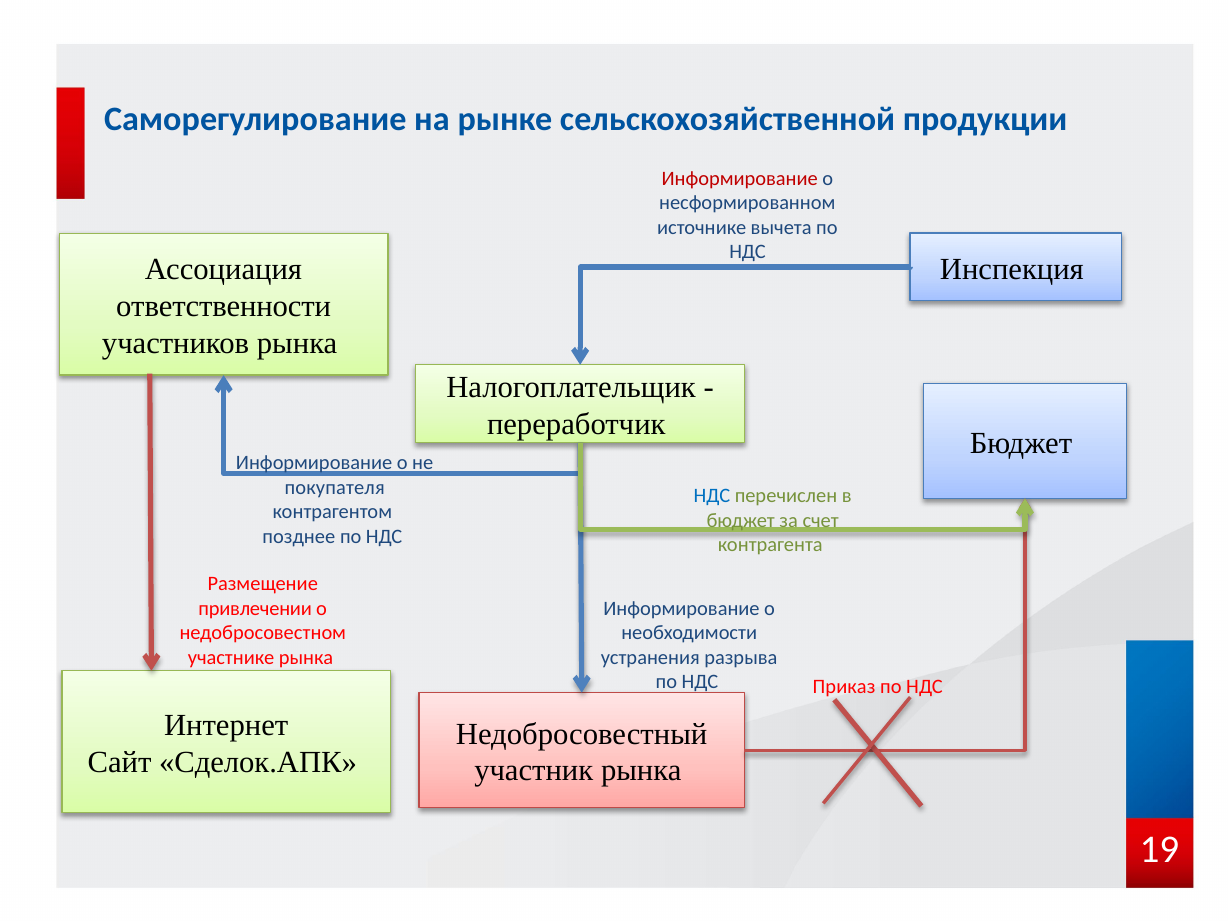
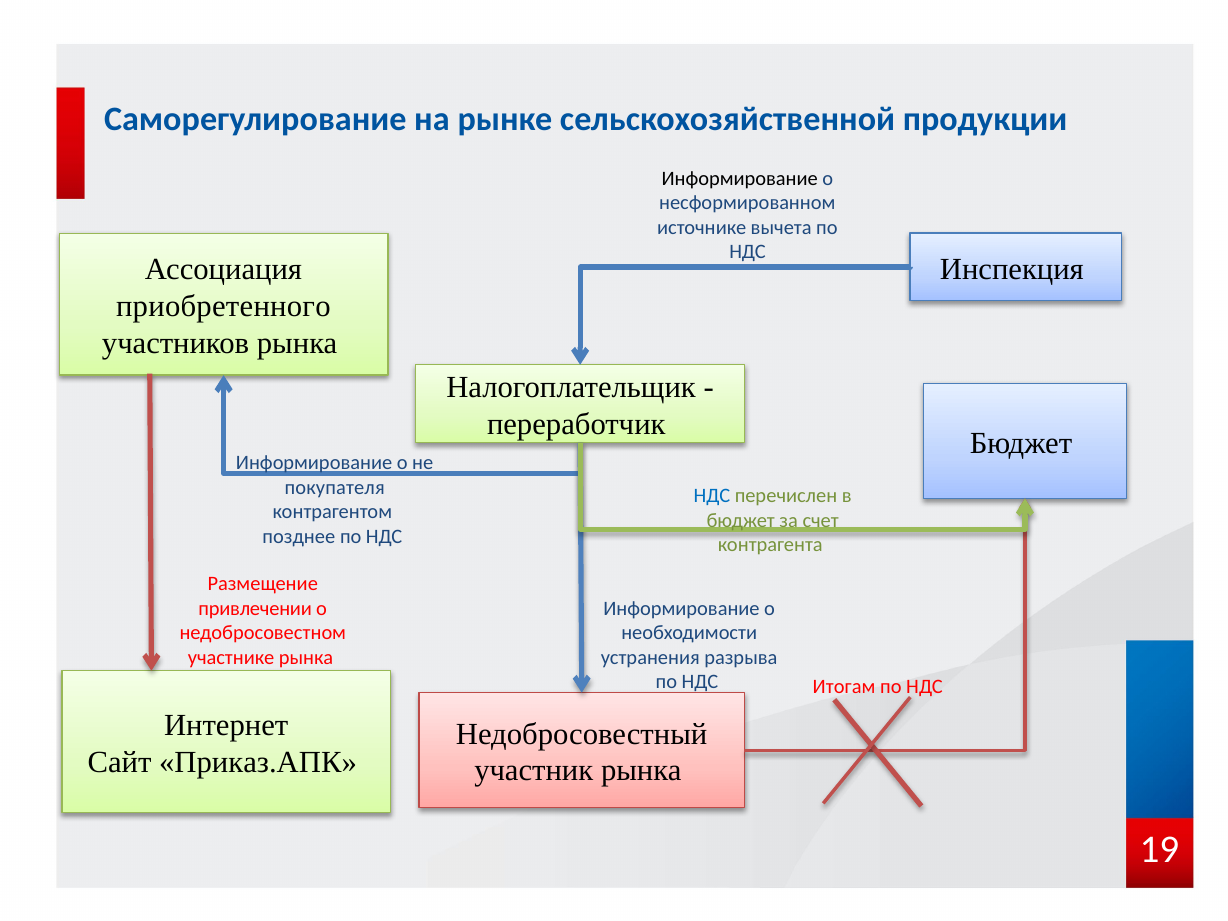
Информирование colour: red -> black (740, 178)
ответственности: ответственности -> приобретенного (223, 306)
Приказ: Приказ -> Итогам (844, 687)
Сделок.АПК: Сделок.АПК -> Приказ.АПК (258, 762)
